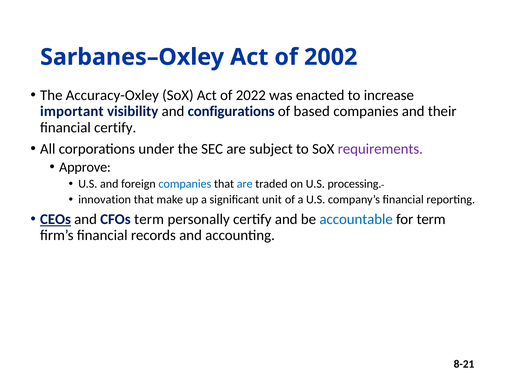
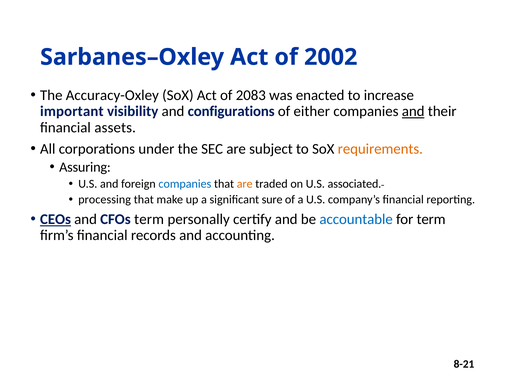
2022: 2022 -> 2083 (251, 95)
based: based -> either (312, 111)
and underline: none -> present (413, 111)
financial certify: certify -> assets (115, 127)
requirements colour: purple -> orange (380, 149)
Approve: Approve -> Assuring (85, 167)
are colour: blue -> orange (245, 184)
processing: processing -> associated (354, 184)
innovation: innovation -> processing (105, 199)
unit: unit -> sure (272, 199)
